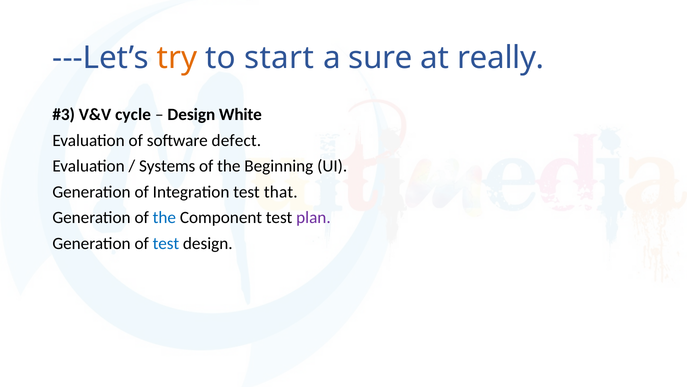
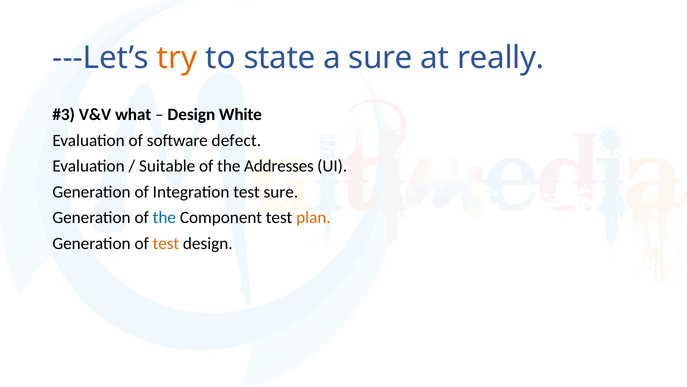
start: start -> state (280, 58)
cycle: cycle -> what (133, 115)
Systems: Systems -> Suitable (167, 166)
Beginning: Beginning -> Addresses (279, 166)
test that: that -> sure (281, 192)
plan colour: purple -> orange (313, 217)
test colour: blue -> orange (166, 243)
